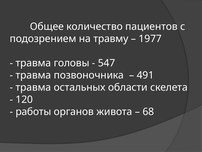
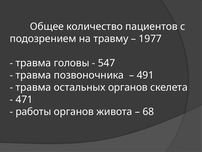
остальных области: области -> органов (128, 87)
120: 120 -> 471 (24, 99)
